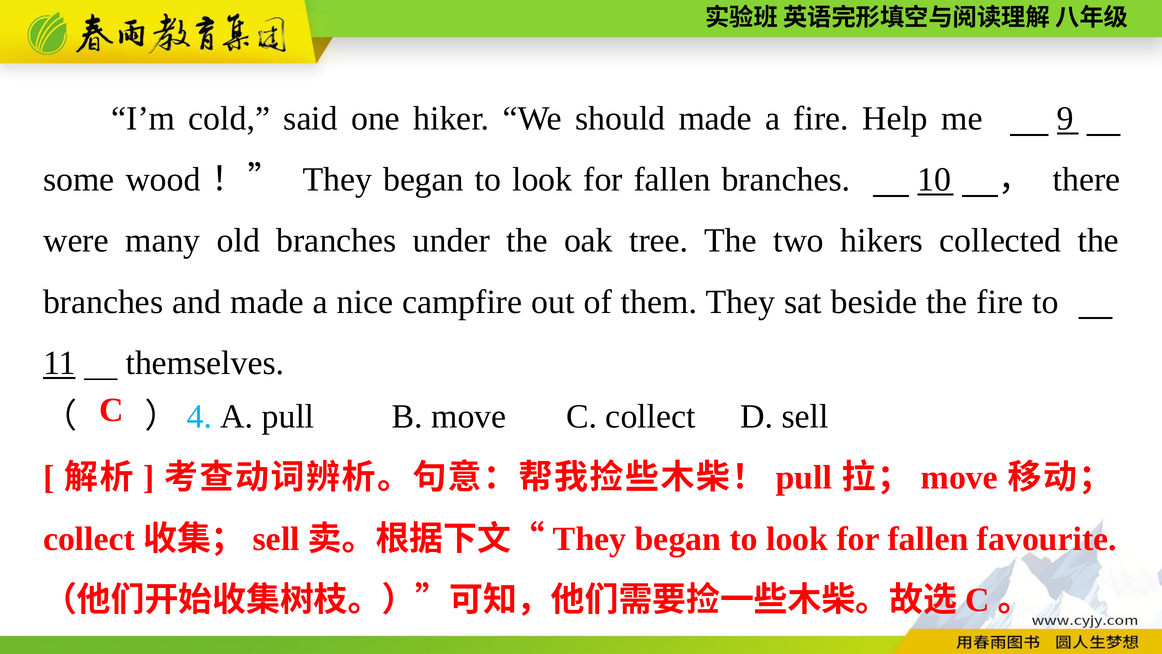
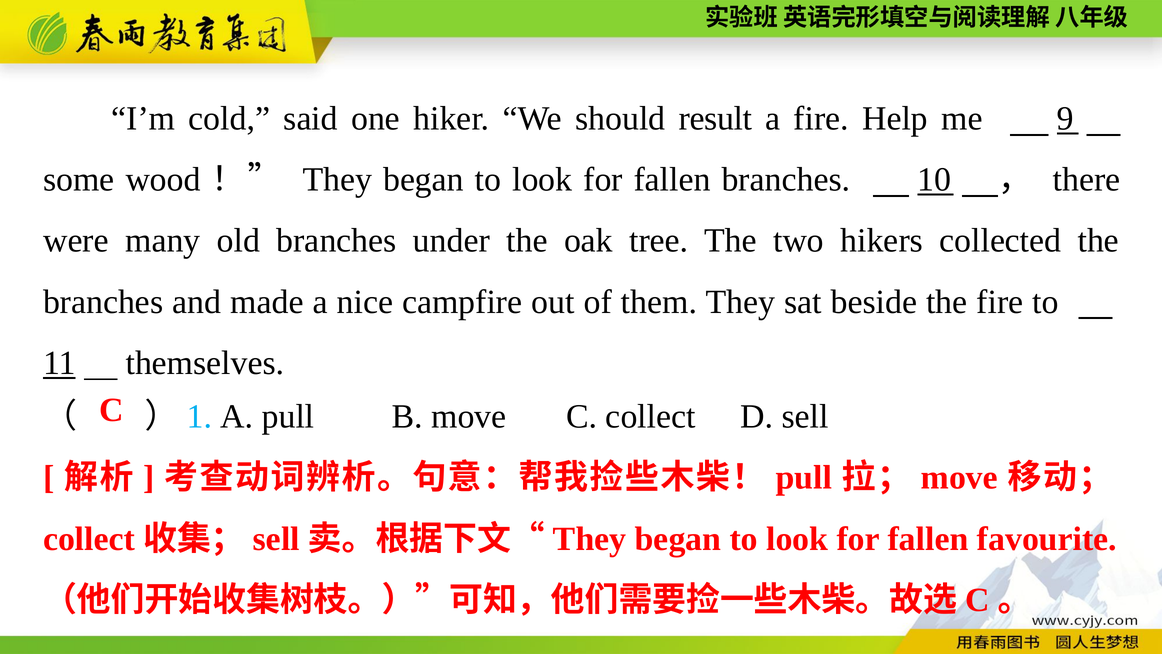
should made: made -> result (715, 119)
4: 4 -> 1 (199, 416)
